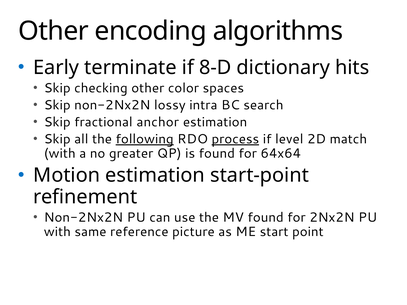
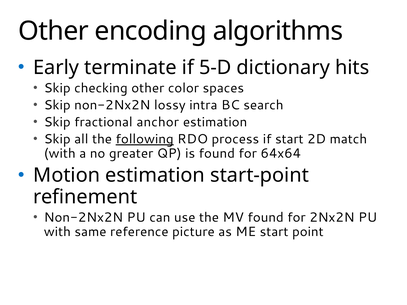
8-D: 8-D -> 5-D (215, 68)
process underline: present -> none (235, 139)
if level: level -> start (289, 139)
